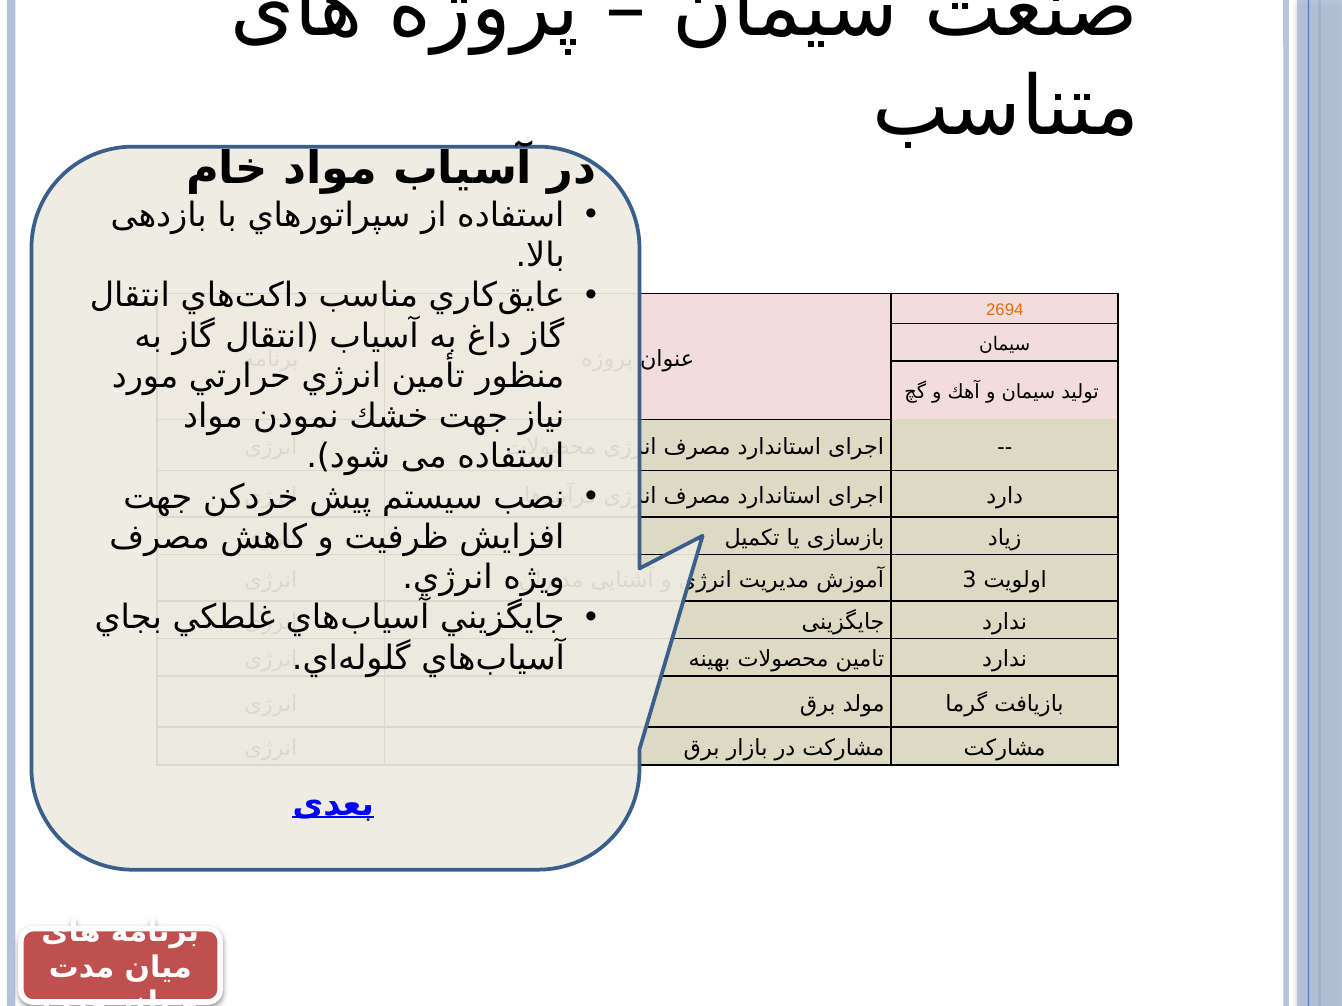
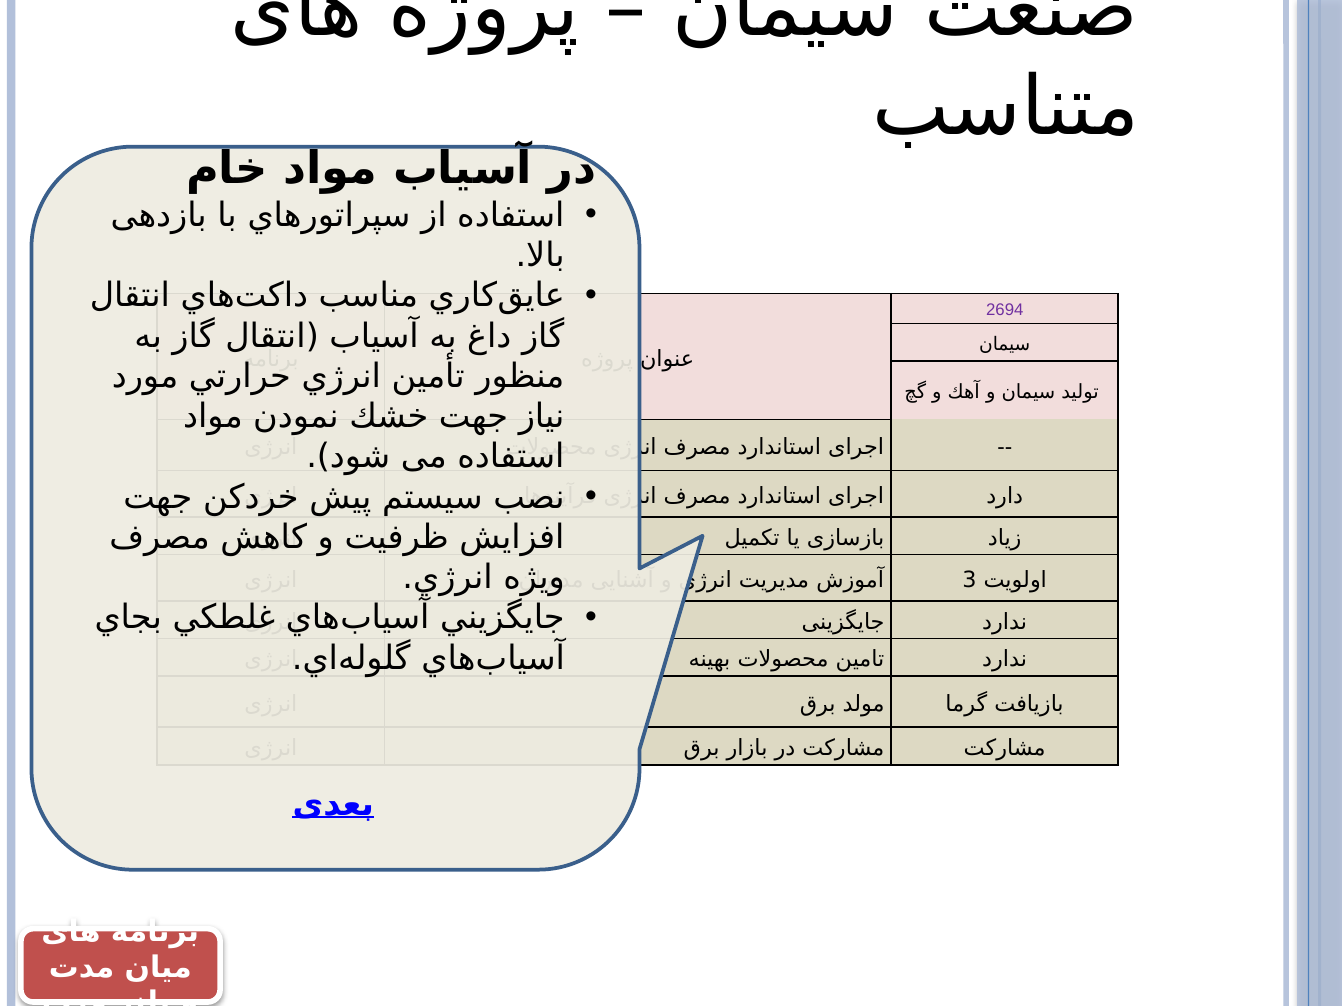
2694 colour: orange -> purple (1005, 310)
